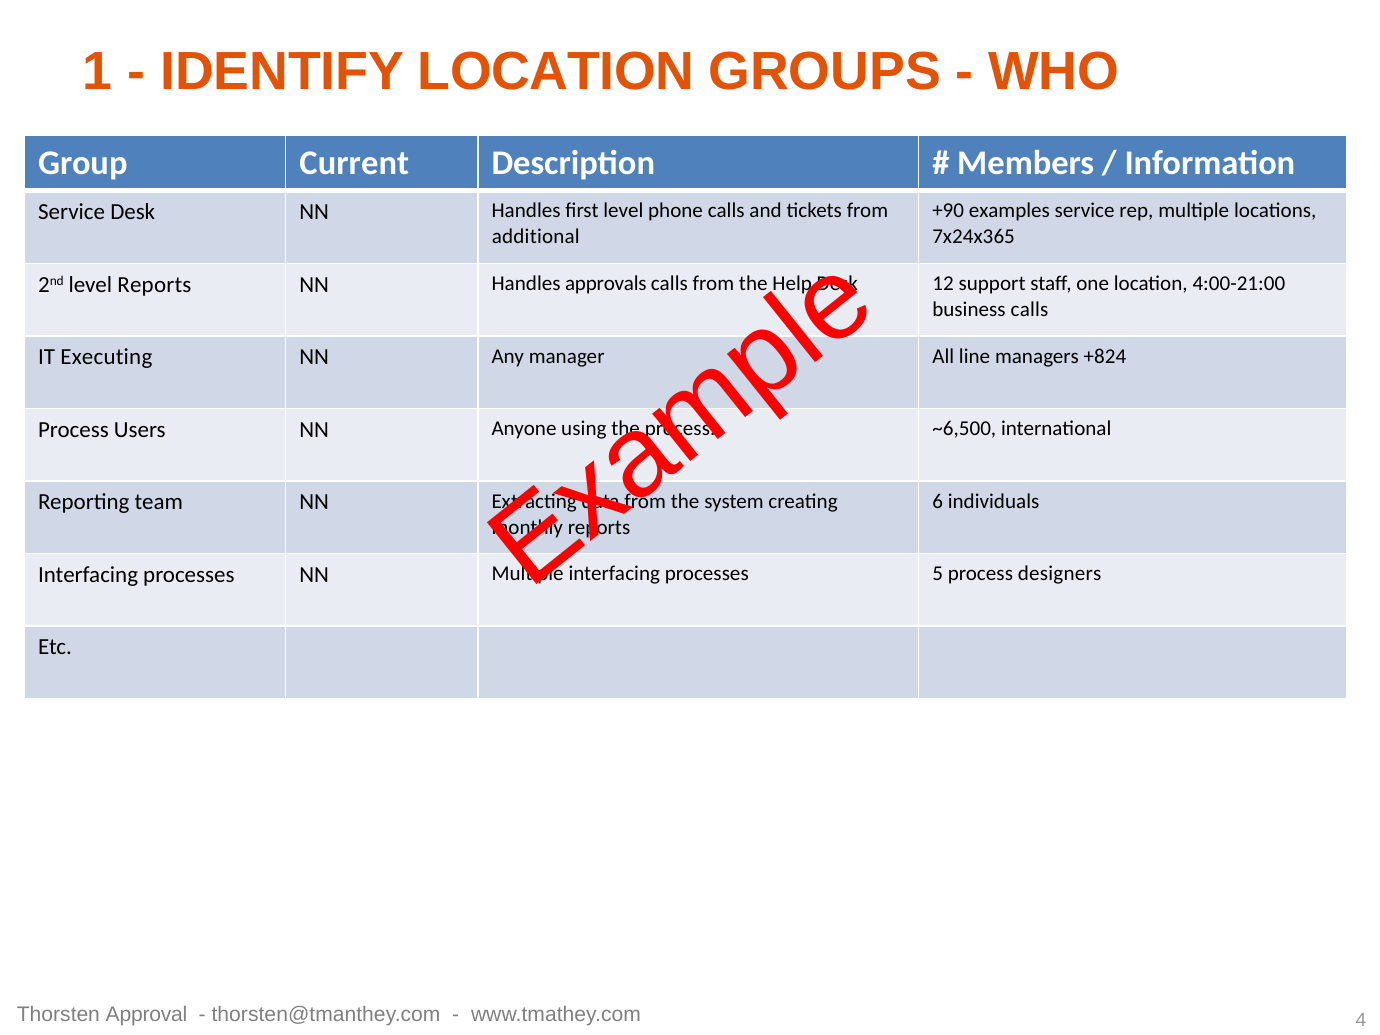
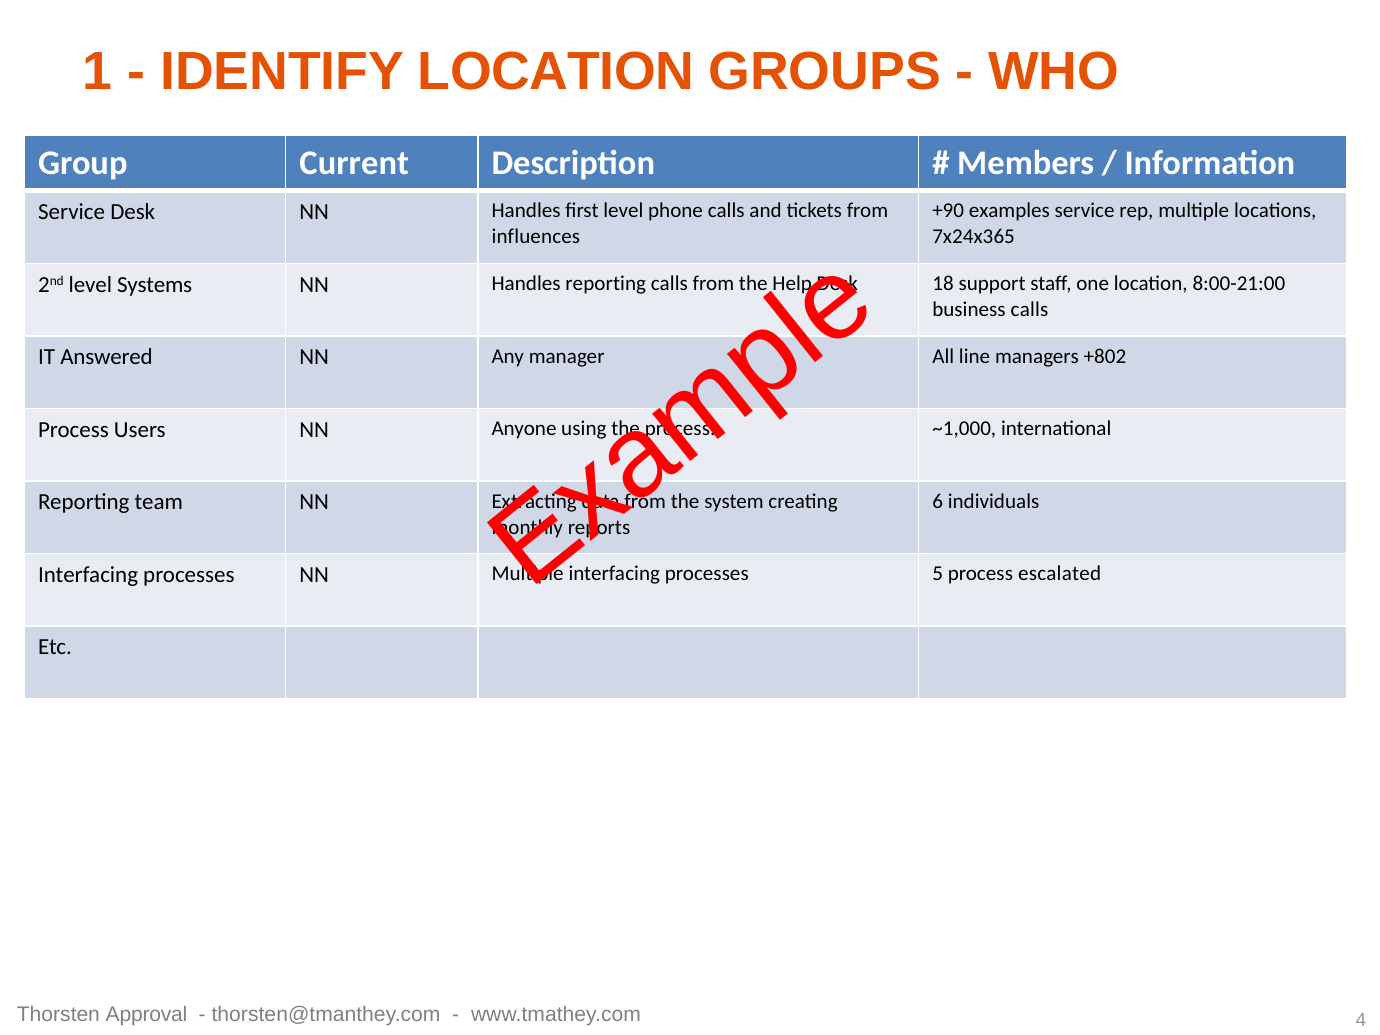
additional: additional -> influences (536, 237)
level Reports: Reports -> Systems (155, 284)
Handles approvals: approvals -> reporting (606, 284)
12: 12 -> 18 (943, 284)
4:00-21:00: 4:00-21:00 -> 8:00-21:00 (1239, 284)
Executing: Executing -> Answered (107, 357)
+824: +824 -> +802 (1105, 356)
~6,500: ~6,500 -> ~1,000 (964, 429)
designers: designers -> escalated (1060, 574)
